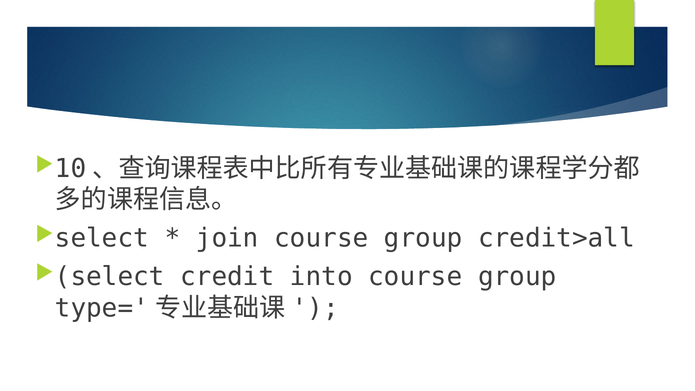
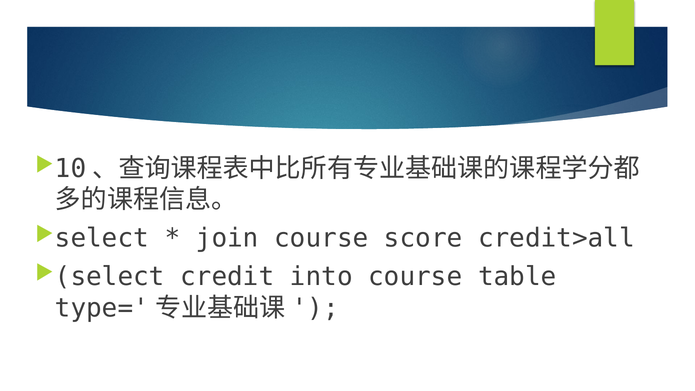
group: group -> score (423, 238)
group: group -> table (517, 277)
